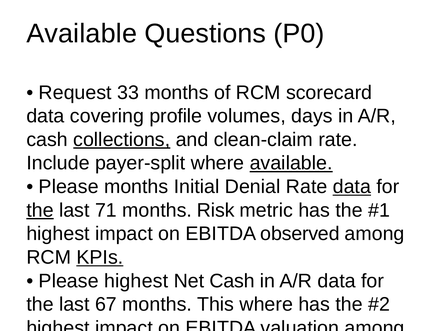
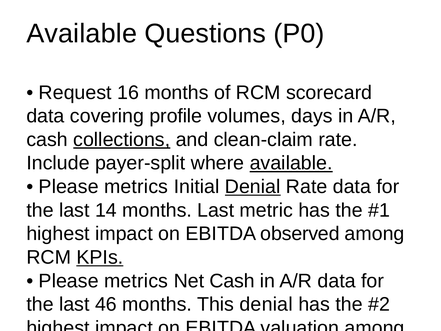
33: 33 -> 16 (128, 92)
months: months -> metrics (136, 187)
Denial underline: none -> present (253, 187)
data underline: present -> none (352, 187)
the underline: present -> none (40, 210)
71: 71 -> 14 (106, 210)
months Risk: Risk -> Last (216, 210)
highest: highest -> metrics (136, 281)
67: 67 -> 46 (106, 304)
This where: where -> denial (266, 304)
